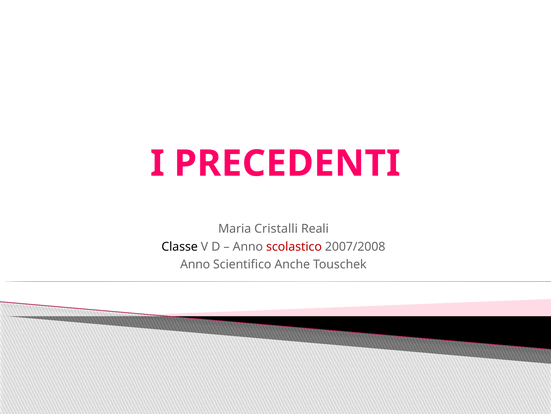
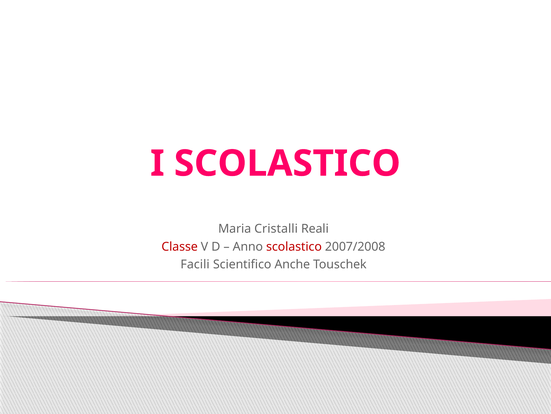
I PRECEDENTI: PRECEDENTI -> SCOLASTICO (287, 163)
Classe colour: black -> red (180, 246)
Anno: Anno -> Facili (195, 264)
